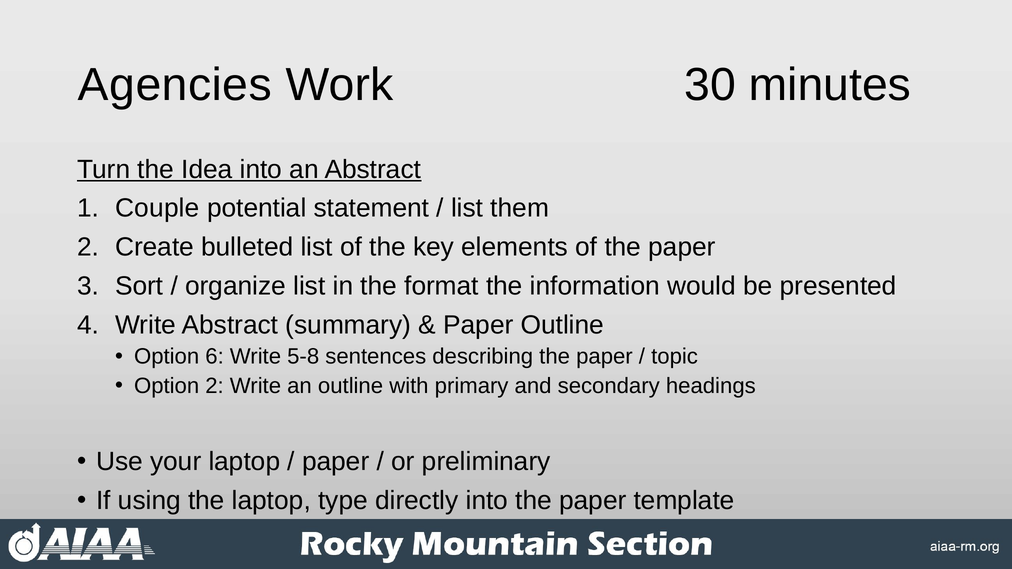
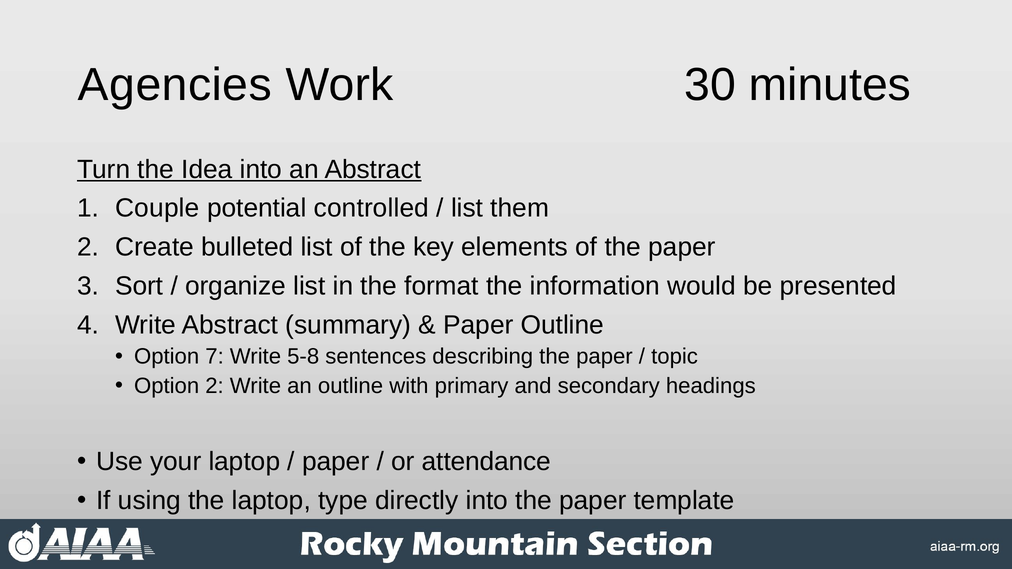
statement: statement -> controlled (371, 208)
6: 6 -> 7 (215, 357)
preliminary: preliminary -> attendance (486, 462)
